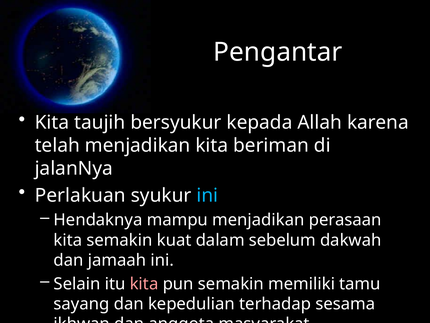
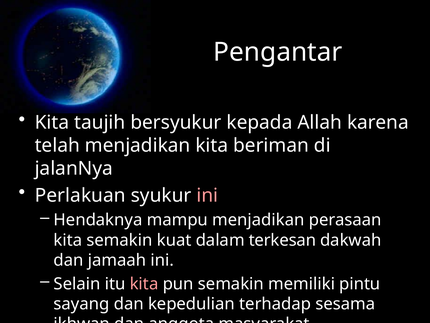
ini colour: light blue -> pink (207, 195)
sebelum: sebelum -> terkesan (282, 240)
tamu: tamu -> pintu (360, 283)
